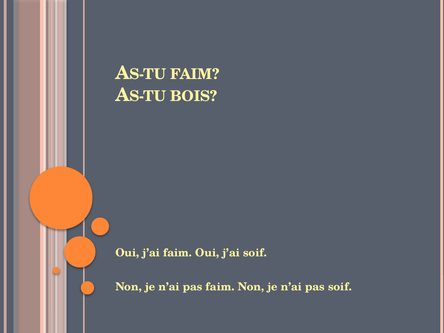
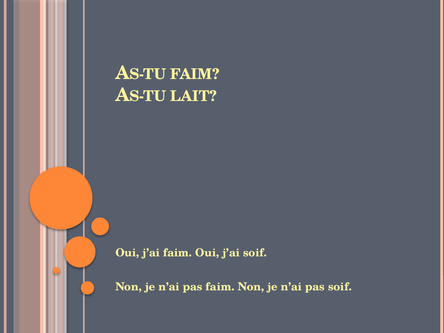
BOIS: BOIS -> LAIT (194, 96)
